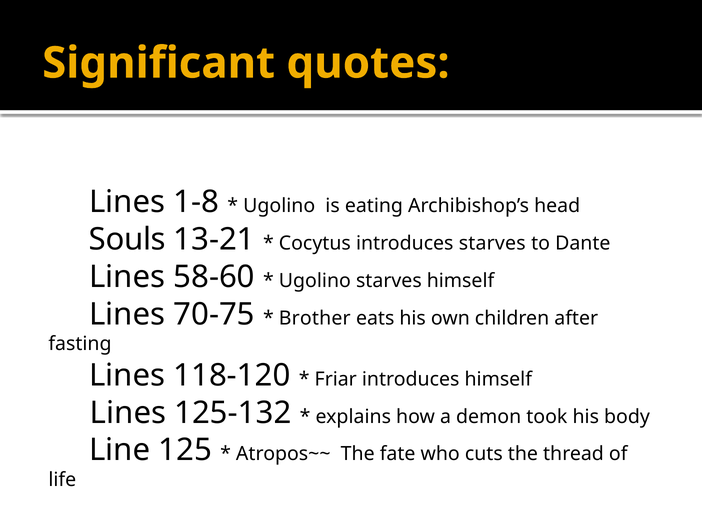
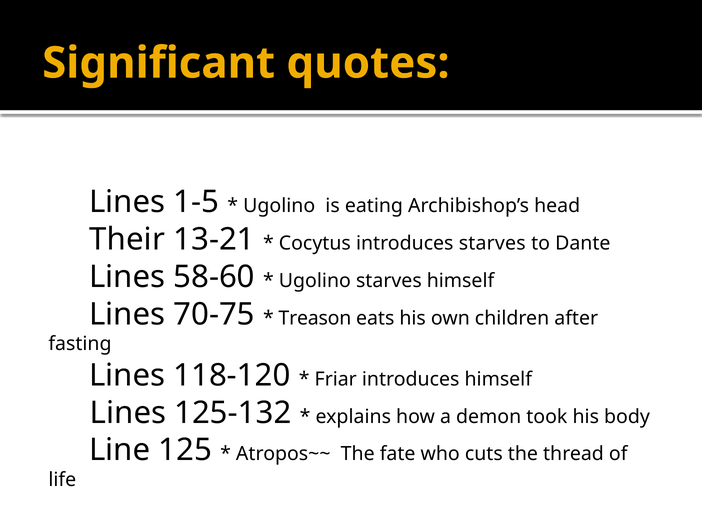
1-8: 1-8 -> 1-5 (196, 202)
Souls: Souls -> Their (127, 239)
Brother: Brother -> Treason (315, 318)
